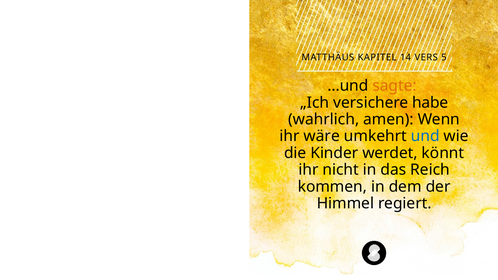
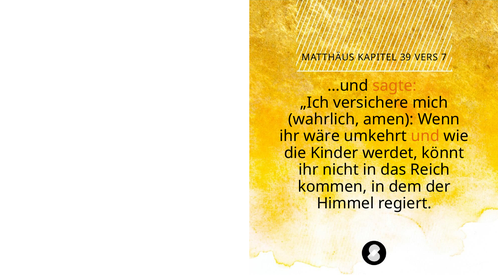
14: 14 -> 39 (405, 58)
5: 5 -> 7 (444, 58)
habe: habe -> mich (430, 103)
und colour: blue -> orange (425, 136)
